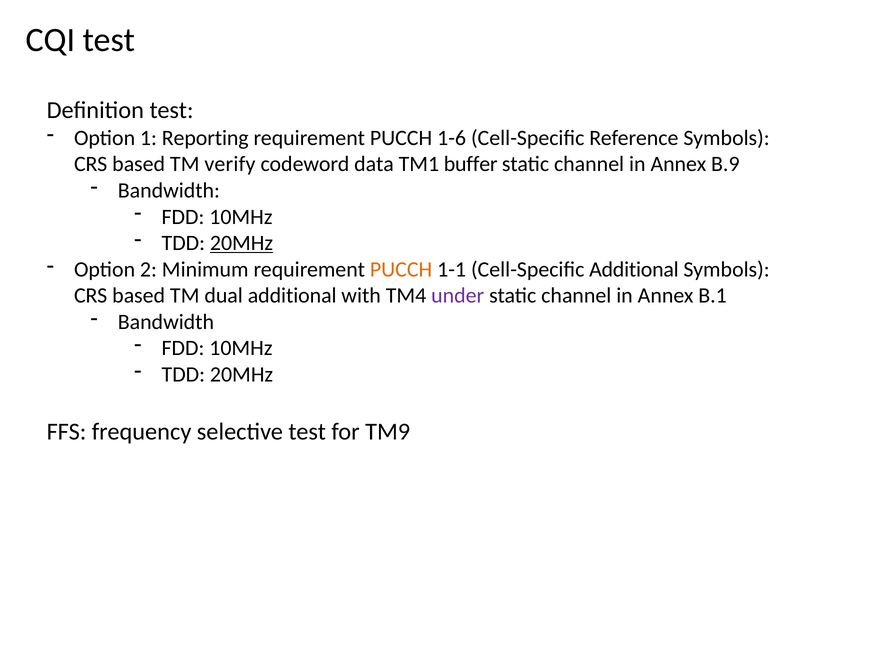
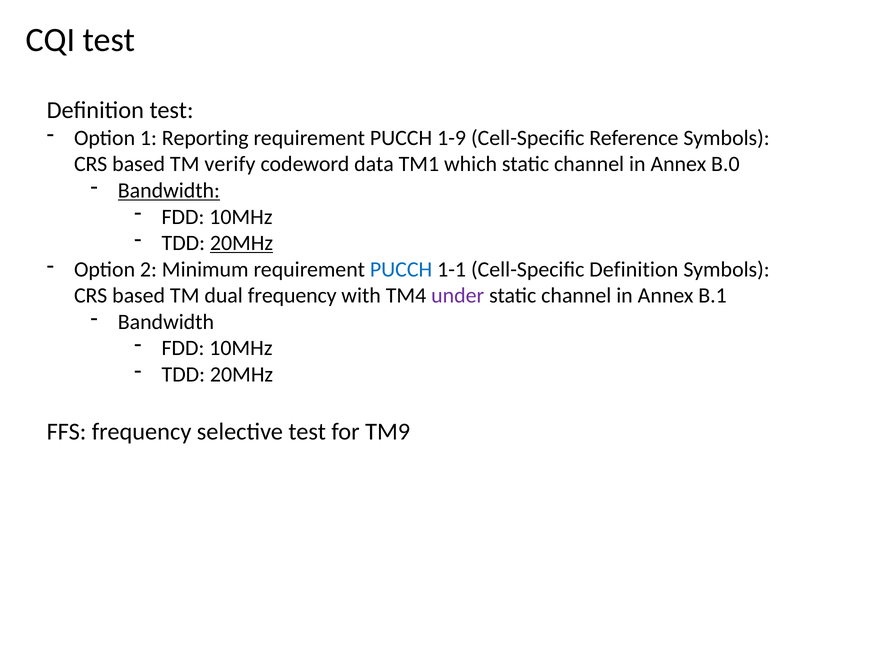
1-6: 1-6 -> 1-9 (452, 138)
buffer: buffer -> which (471, 164)
B.9: B.9 -> B.0 (725, 164)
Bandwidth underline: none -> present (169, 191)
PUCCH colour: orange -> blue (401, 269)
Cell-Specific Additional: Additional -> Definition (634, 269)
dual additional: additional -> frequency (292, 296)
